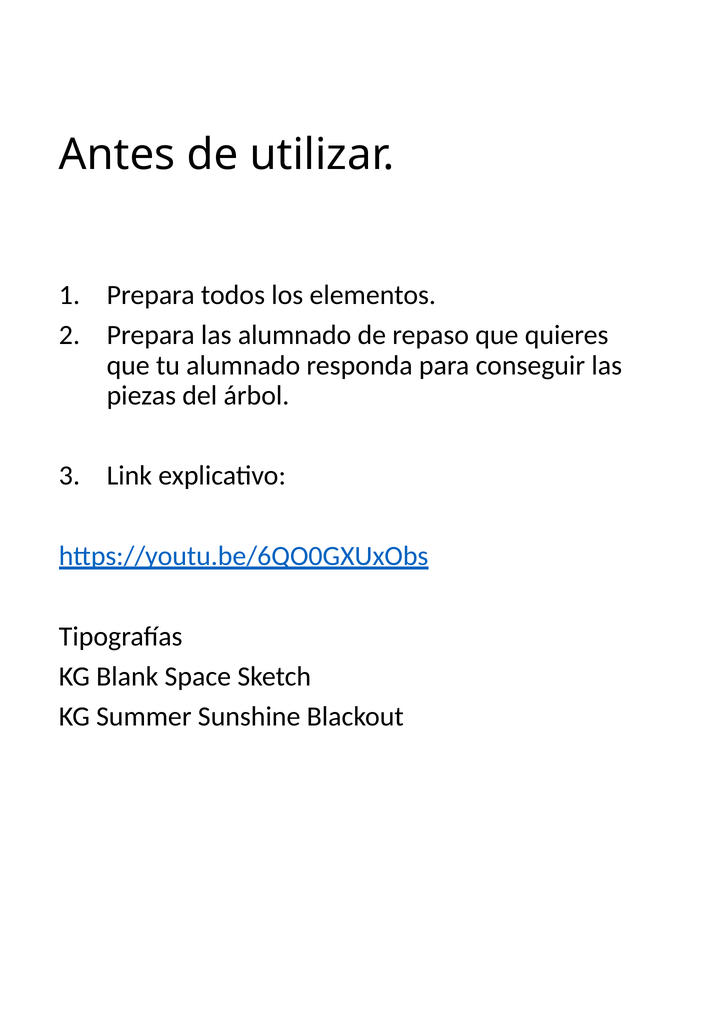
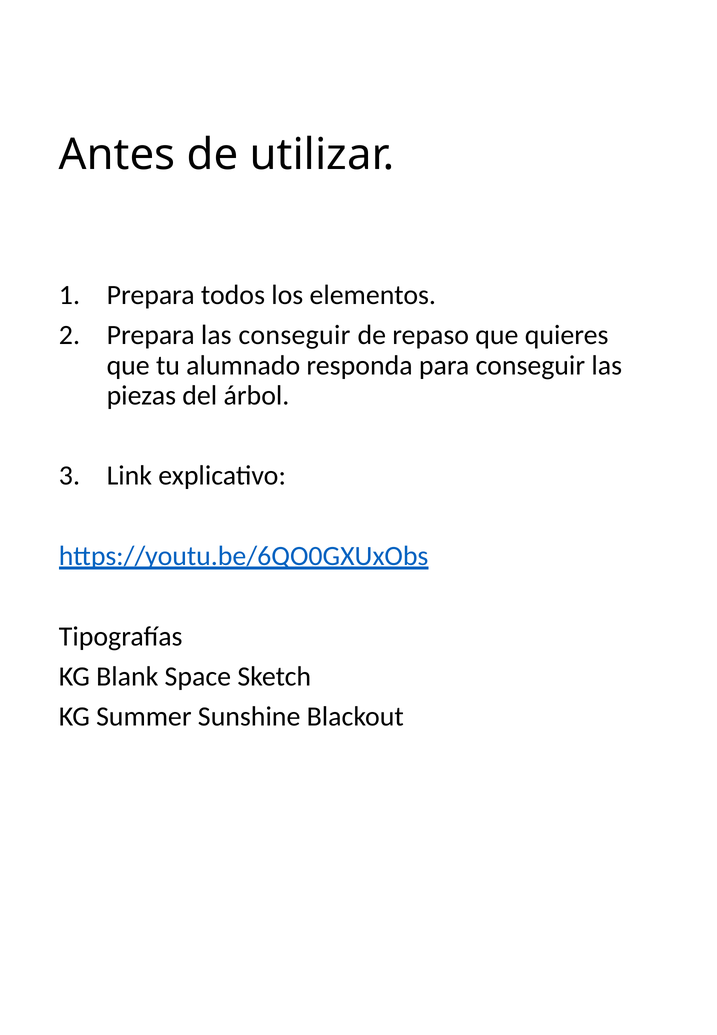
las alumnado: alumnado -> conseguir (294, 335)
